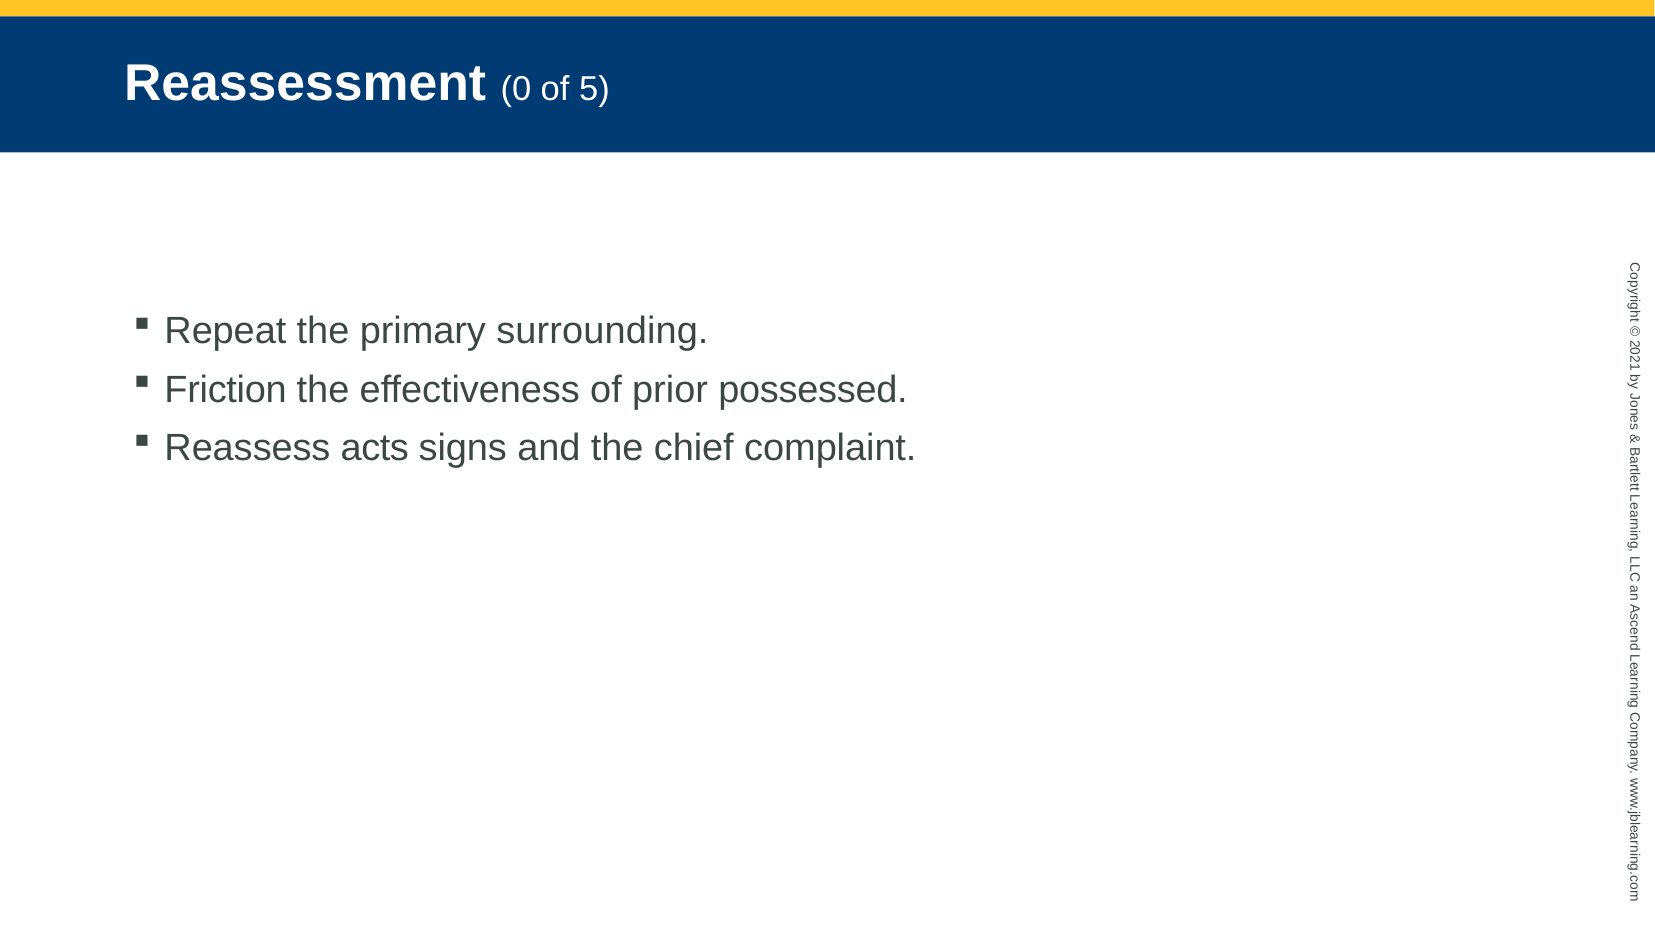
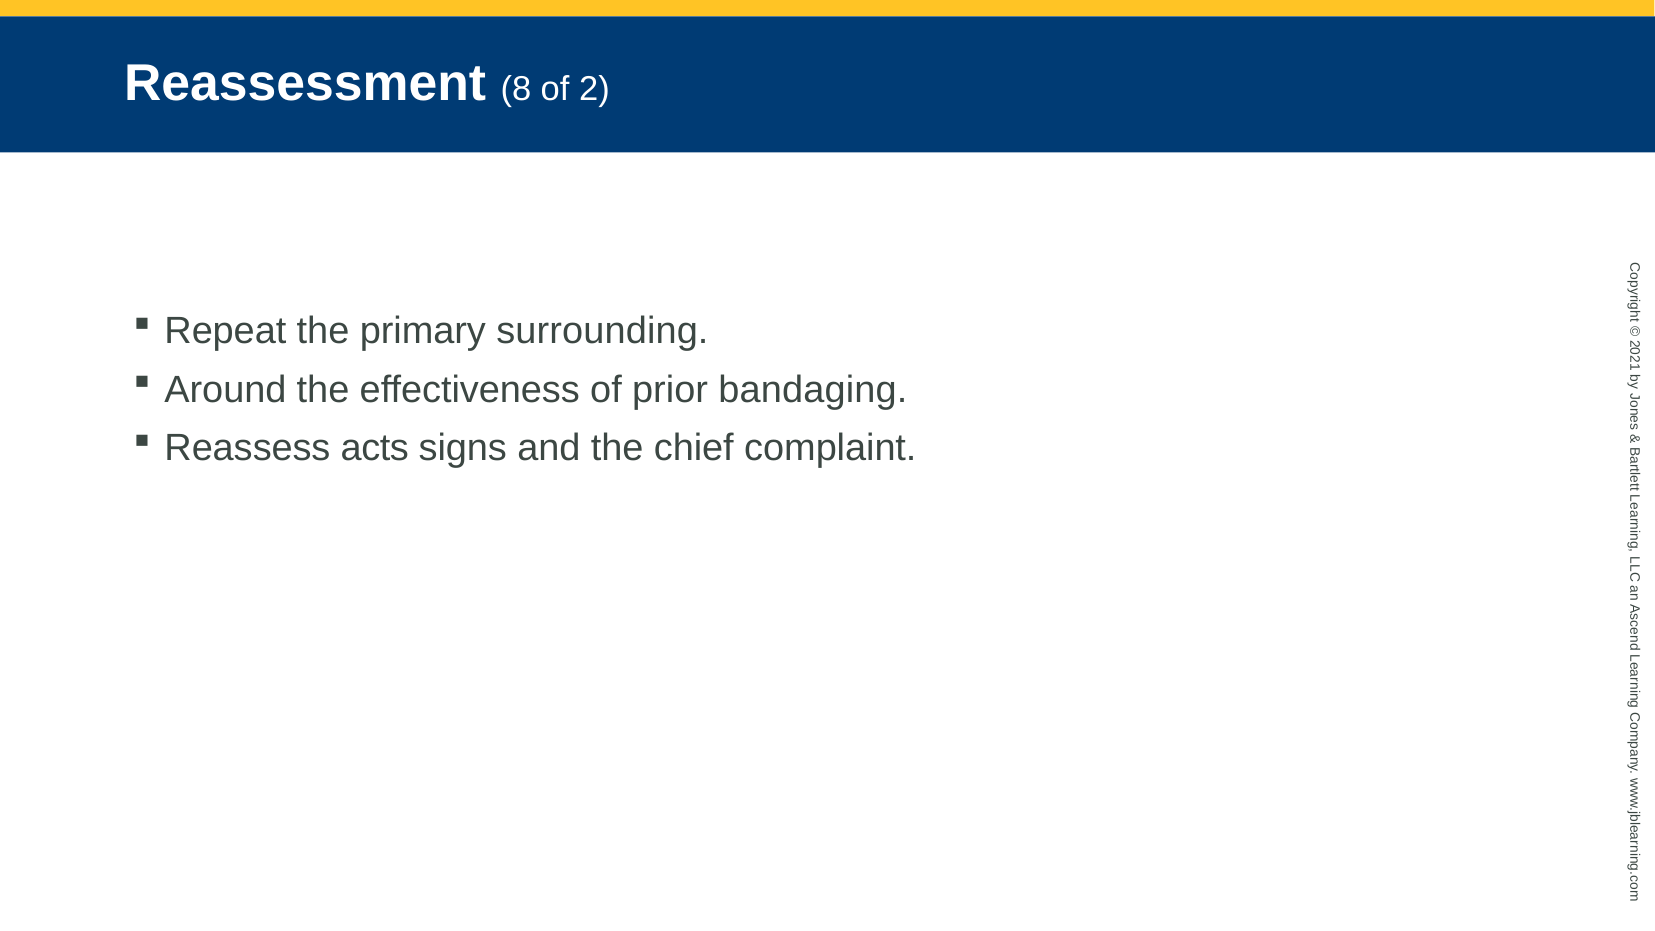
Reassessment 0: 0 -> 8 (516, 89)
of 5: 5 -> 2 (595, 89)
Friction: Friction -> Around (225, 390)
possessed: possessed -> bandaging (813, 390)
